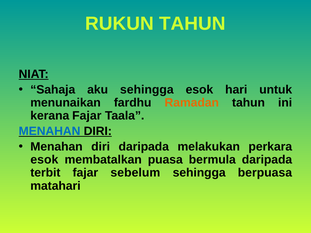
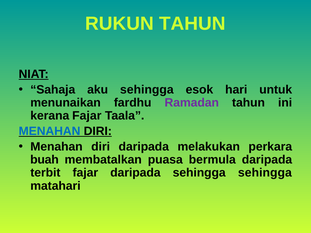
Ramadan colour: orange -> purple (192, 103)
esok: esok -> buah (44, 160)
fajar sebelum: sebelum -> daripada (135, 173)
sehingga berpuasa: berpuasa -> sehingga (265, 173)
